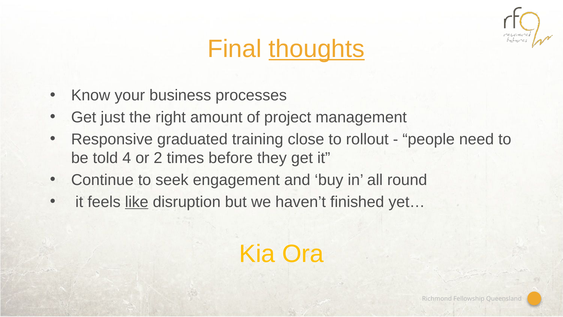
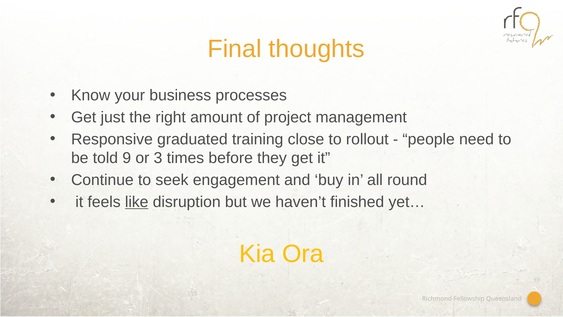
thoughts underline: present -> none (317, 49)
4: 4 -> 9 (127, 158)
2: 2 -> 3 (158, 158)
